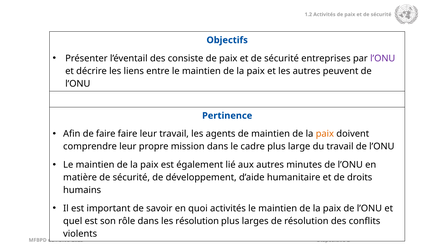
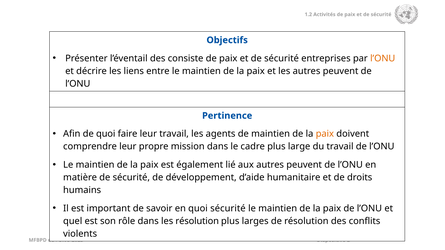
l’ONU colour: purple -> orange (383, 58)
de faire: faire -> quoi (106, 134)
aux autres minutes: minutes -> peuvent (304, 165)
quoi activités: activités -> sécurité (228, 209)
